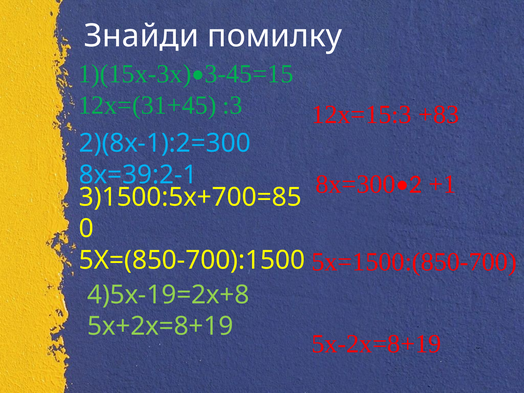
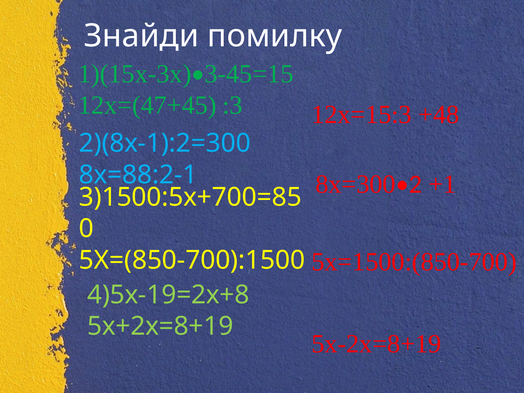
12х=(31+45: 12х=(31+45 -> 12х=(47+45 (147, 105)
+83: +83 -> +48 (439, 114)
8х=39:2-1: 8х=39:2-1 -> 8х=88:2-1 (138, 175)
